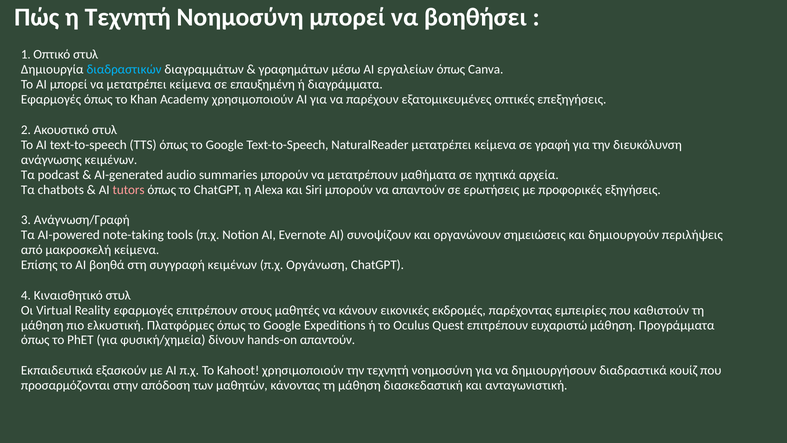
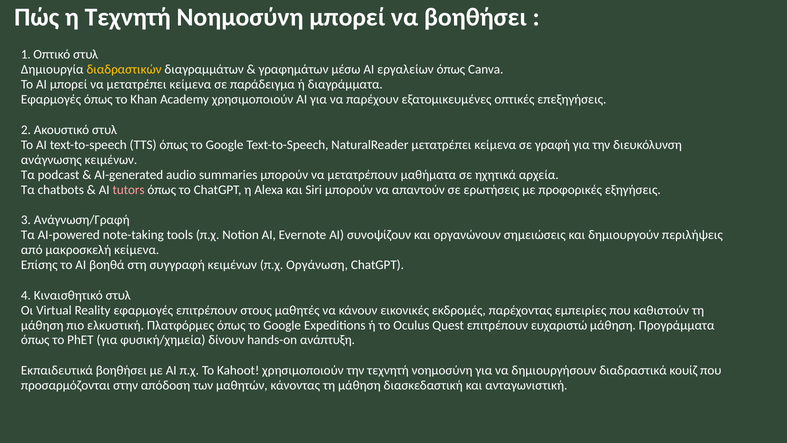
διαδραστικών colour: light blue -> yellow (124, 70)
επαυξημένη: επαυξημένη -> παράδειγμα (262, 85)
hands-on απαντούν: απαντούν -> ανάπτυξη (327, 340)
Εκπαιδευτικά εξασκούν: εξασκούν -> βοηθήσει (121, 370)
